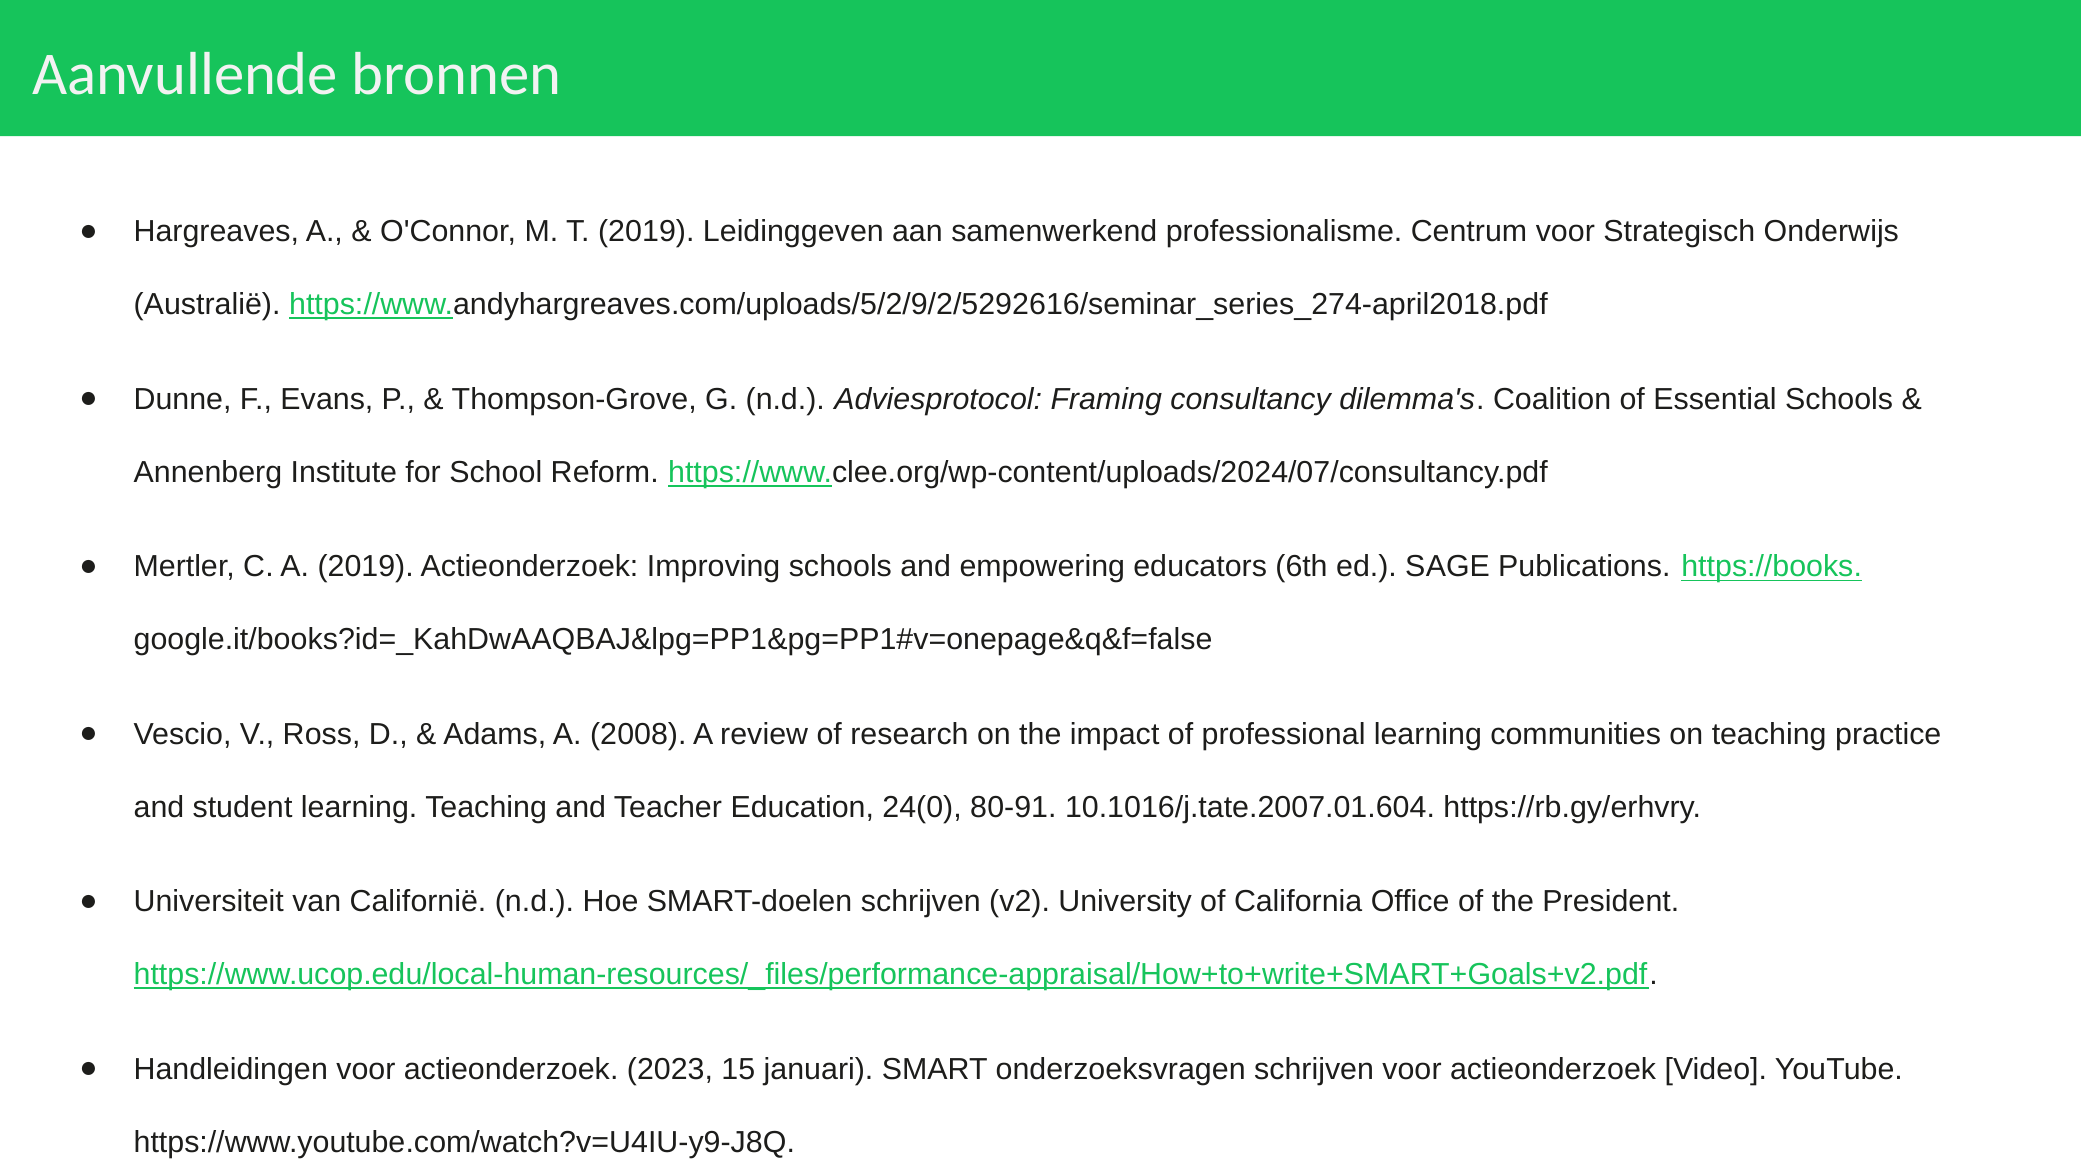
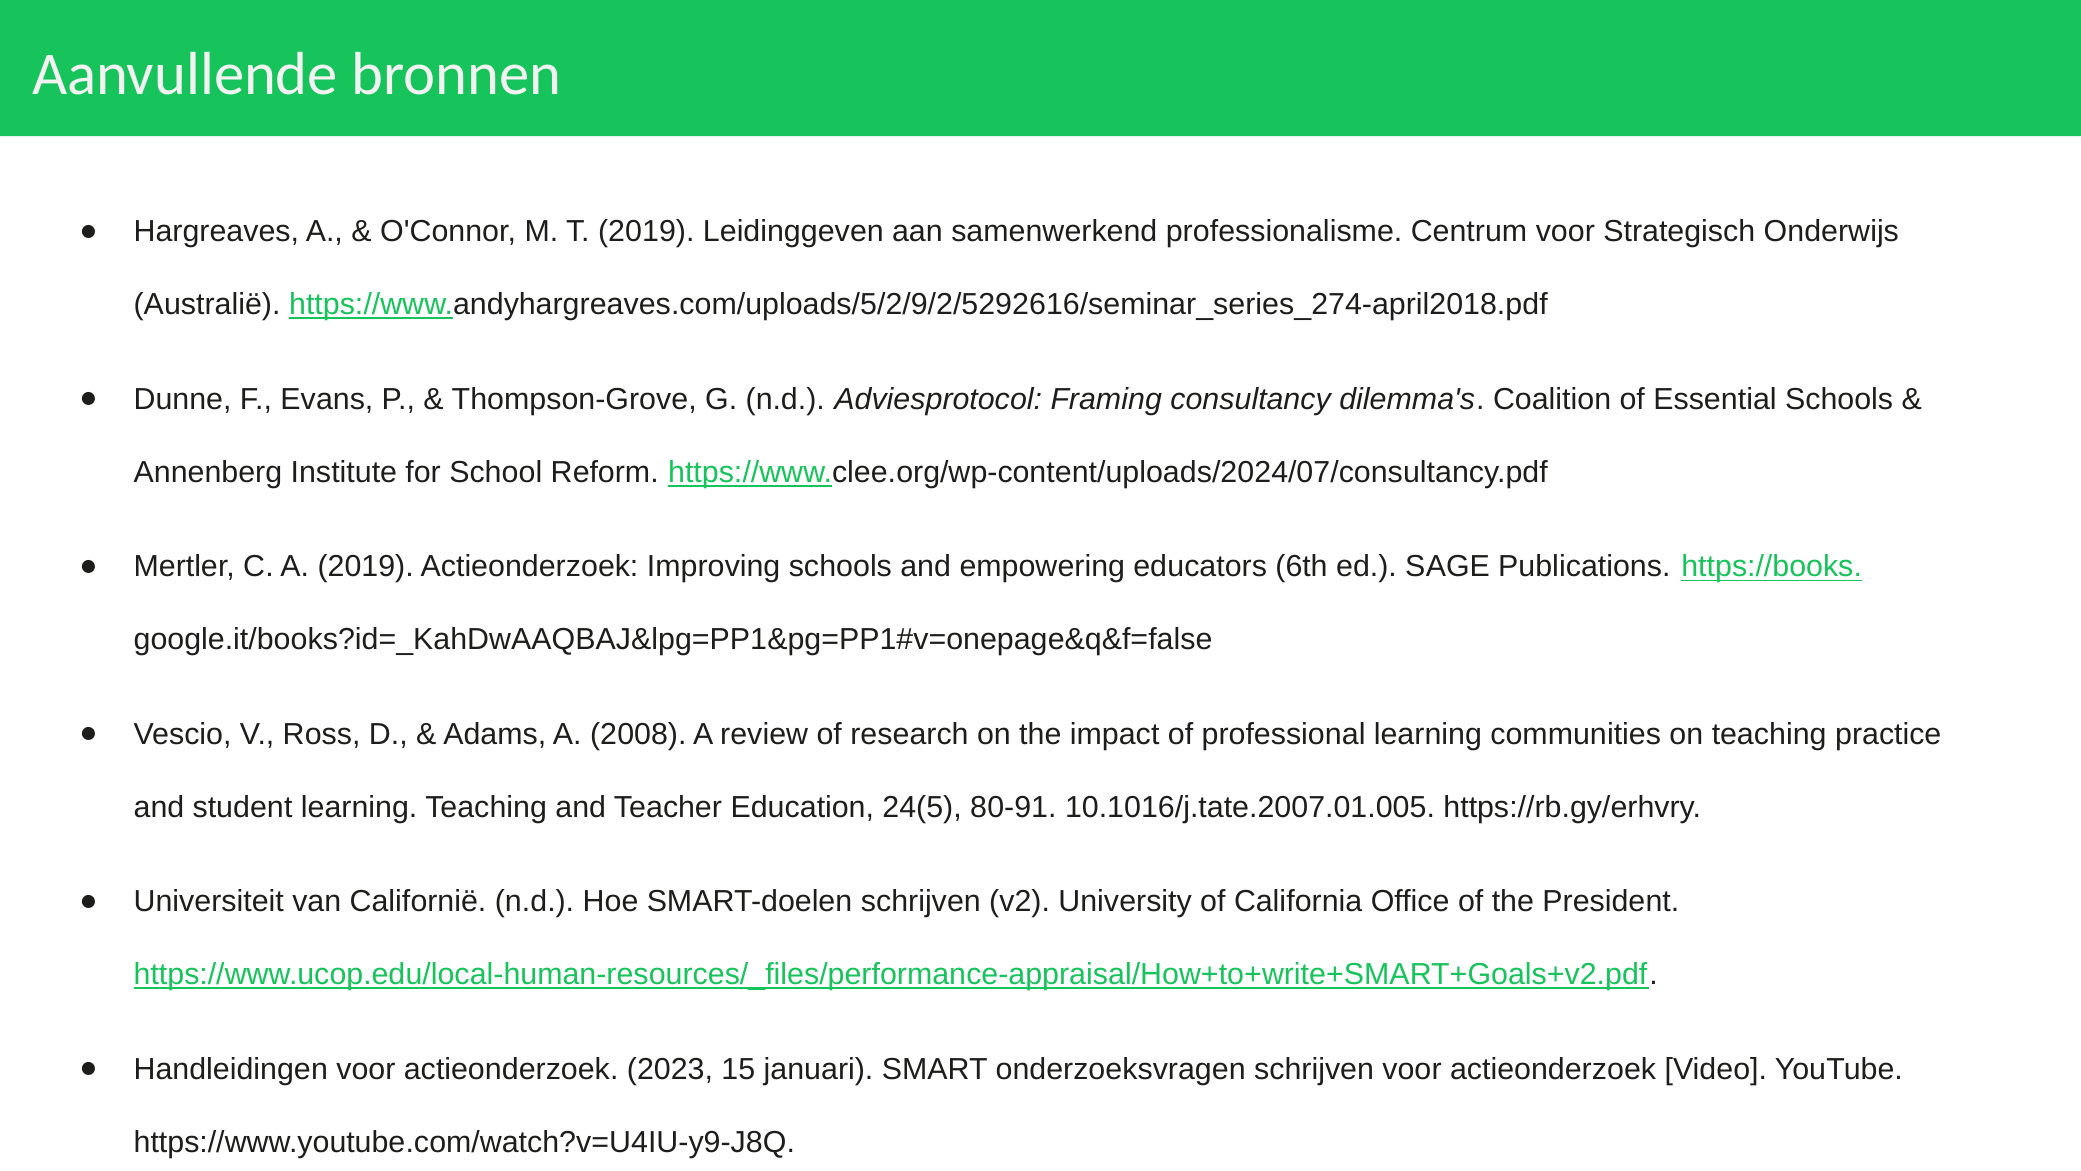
24(0: 24(0 -> 24(5 (922, 807)
10.1016/j.tate.2007.01.604: 10.1016/j.tate.2007.01.604 -> 10.1016/j.tate.2007.01.005 (1250, 807)
